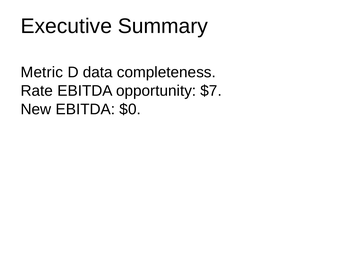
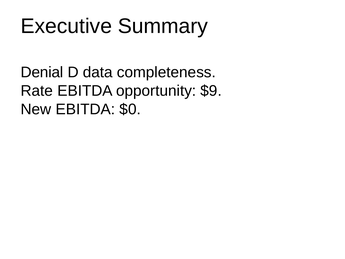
Metric: Metric -> Denial (42, 72)
$7: $7 -> $9 (211, 91)
